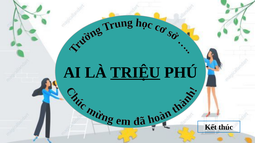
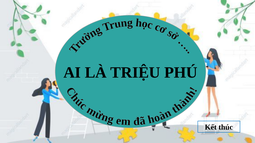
TRIỆU underline: present -> none (135, 73)
